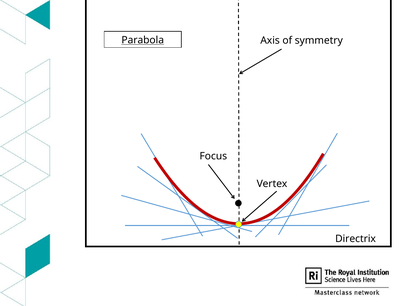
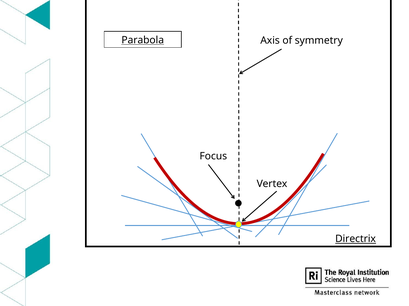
Directrix underline: none -> present (356, 239)
